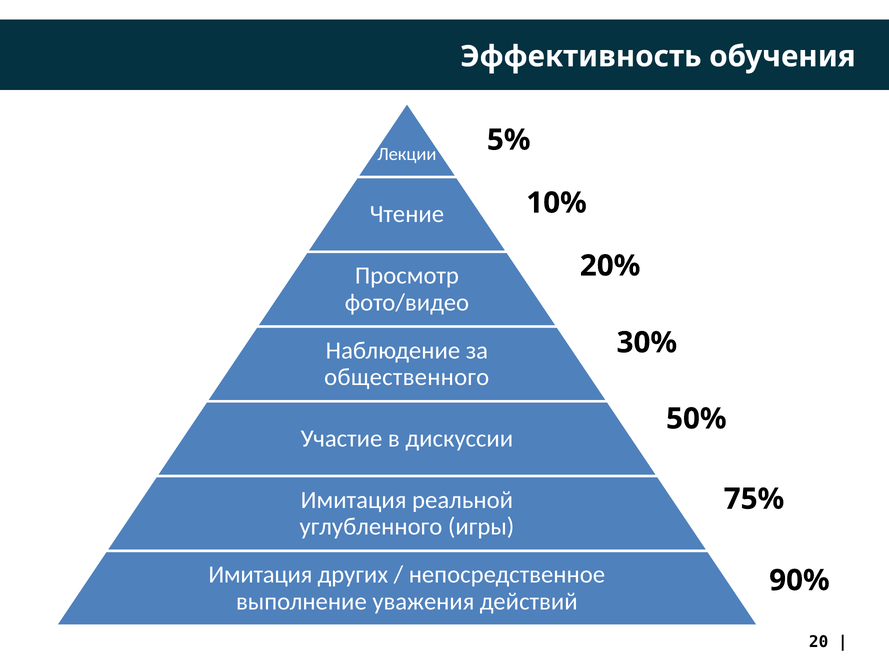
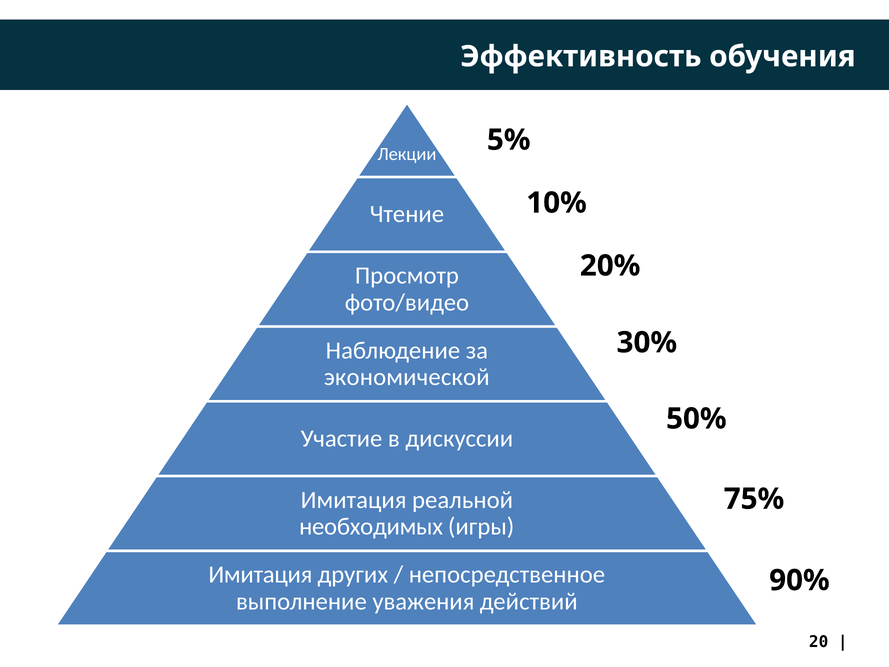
общественного: общественного -> экономической (407, 377)
углубленного: углубленного -> необходимых (371, 526)
